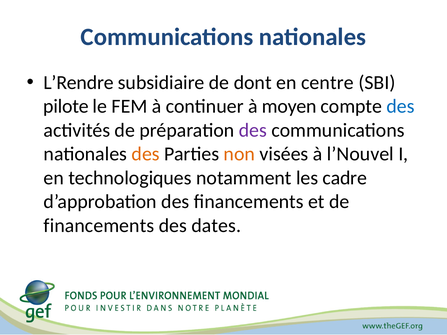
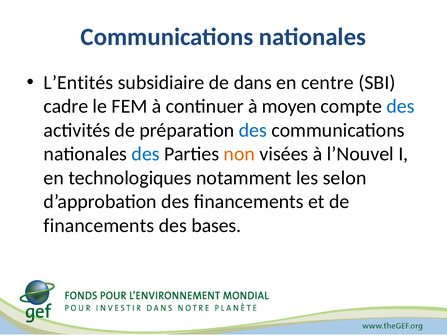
L’Rendre: L’Rendre -> L’Entités (78, 83)
dont: dont -> dans (253, 83)
pilote: pilote -> cadre (66, 106)
des colour: purple -> blue (253, 130)
des colour: orange -> blue (146, 154)
cadre: cadre -> selon (345, 178)
dates: dates -> bases (216, 226)
